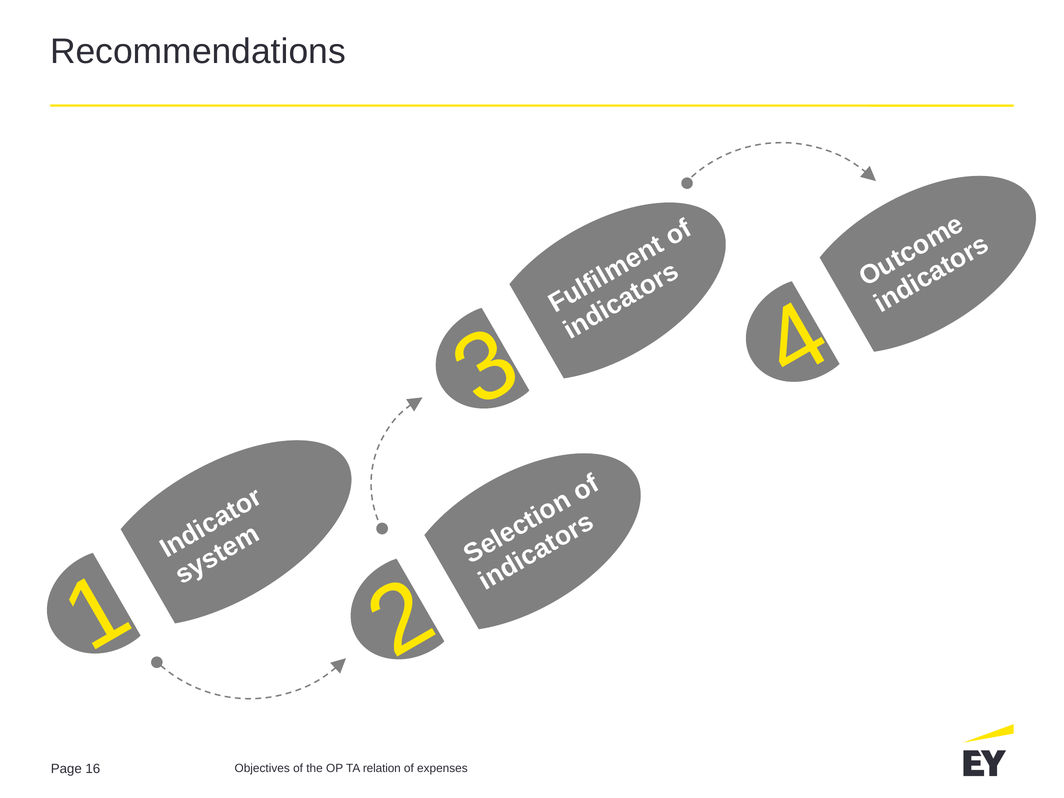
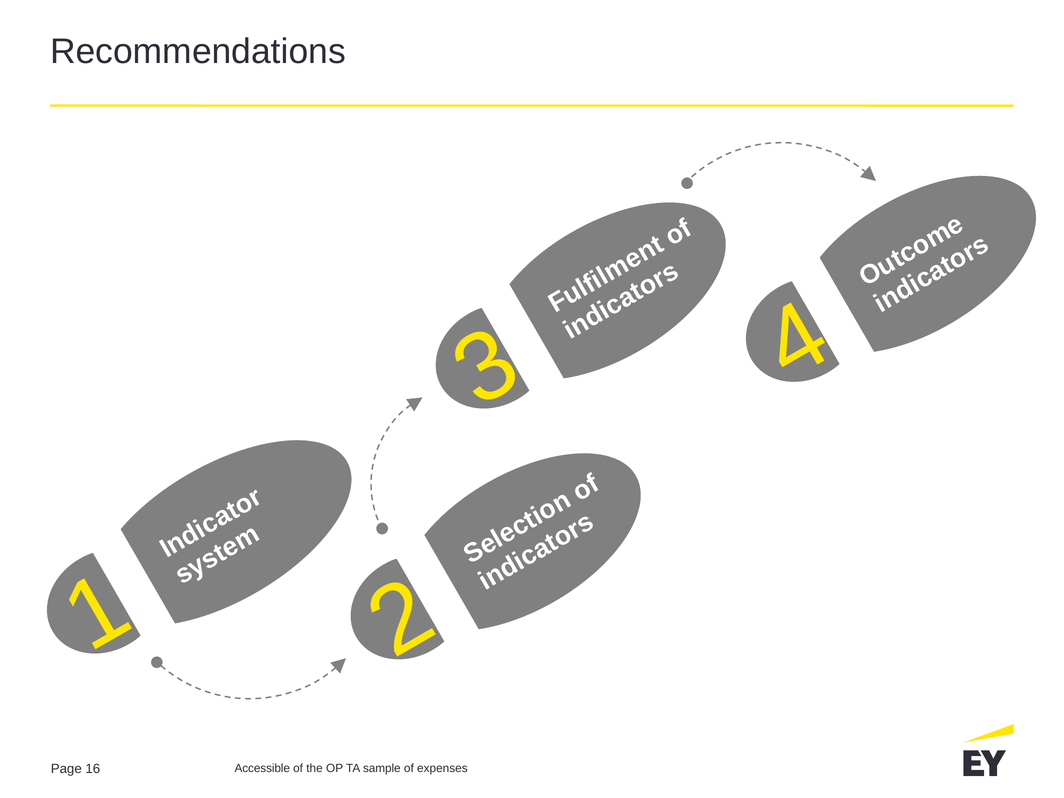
Objectives: Objectives -> Accessible (262, 769)
relation: relation -> sample (382, 769)
